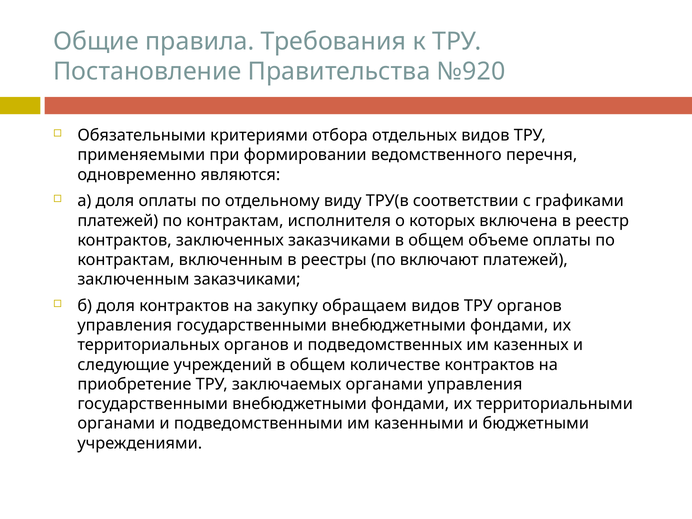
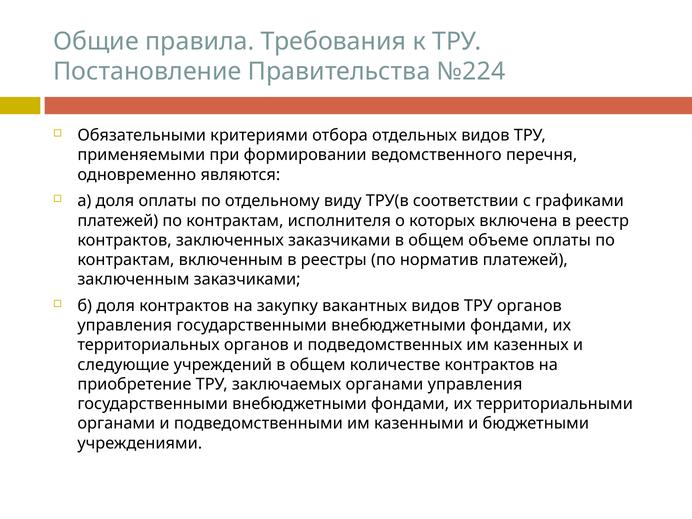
№920: №920 -> №224 (471, 72)
включают: включают -> норматив (439, 260)
обращаем: обращаем -> вакантных (365, 306)
